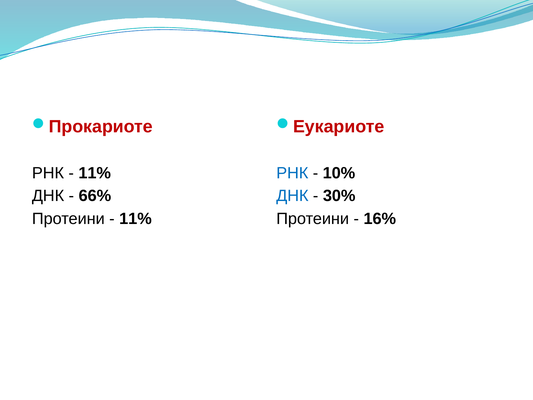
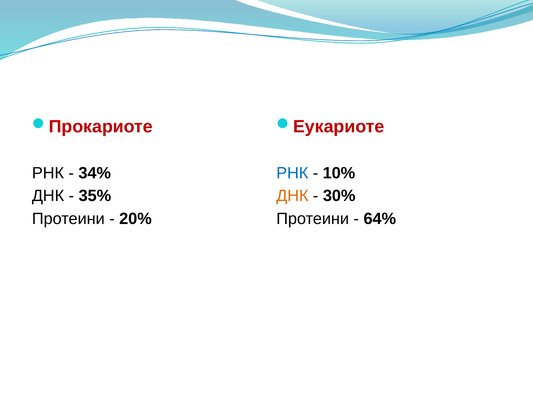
11%: 11% -> 34% (95, 173)
66%: 66% -> 35% (95, 196)
ДНК colour: blue -> orange (292, 196)
11%: 11% -> 20% (135, 218)
16%: 16% -> 64% (380, 218)
